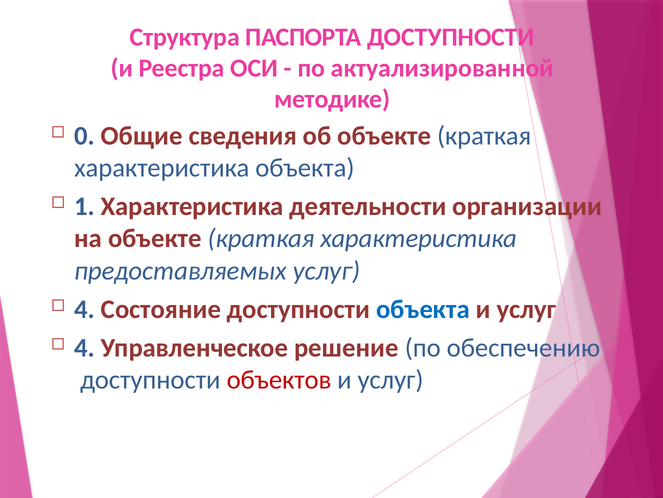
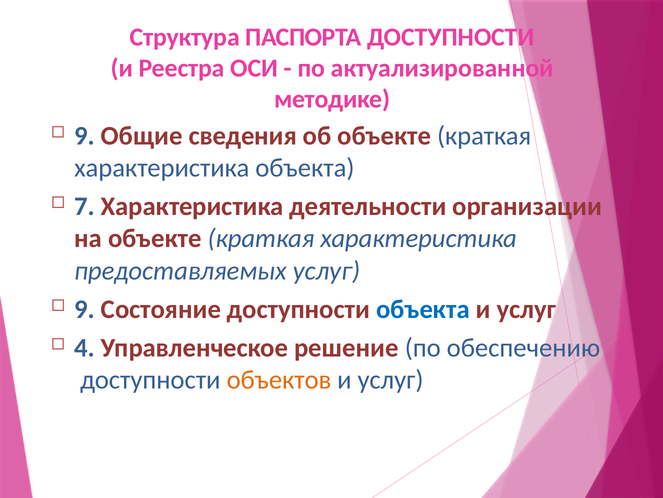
0: 0 -> 9 (85, 136)
1: 1 -> 7 (85, 206)
4: 4 -> 9 (85, 309)
объектов colour: red -> orange (279, 379)
